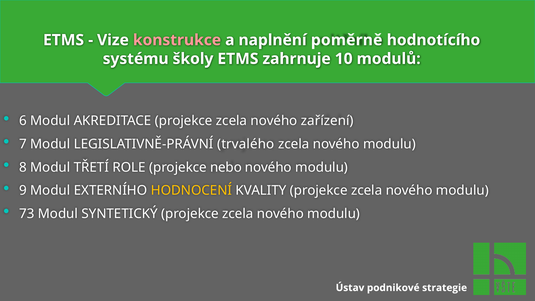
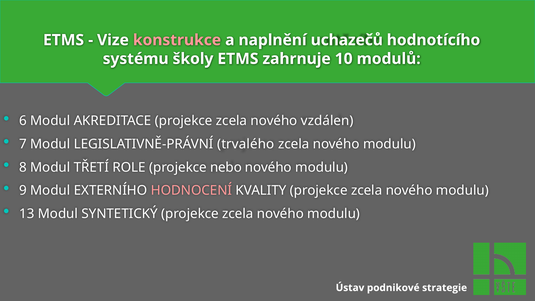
poměrně: poměrně -> uchazečů (347, 40)
zařízení: zařízení -> vzdálen (327, 121)
HODNOCENÍ colour: yellow -> pink (191, 190)
73: 73 -> 13 (27, 214)
